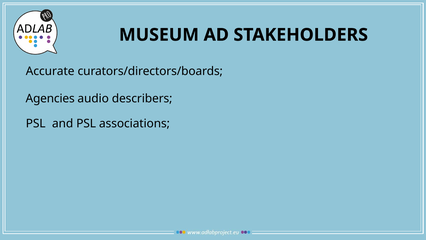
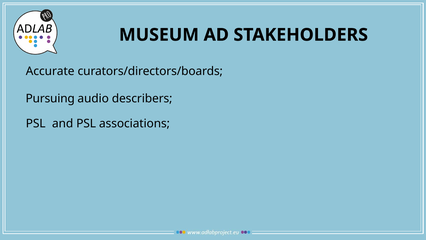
Agencies: Agencies -> Pursuing (50, 99)
